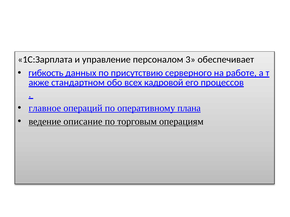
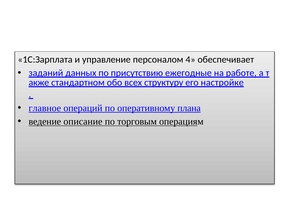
3: 3 -> 4 (190, 60)
гибкость: гибкость -> заданий (46, 73)
серверного: серверного -> ежегодные (188, 73)
кадровой: кадровой -> структуру (164, 83)
процессов: процессов -> настройке (222, 83)
